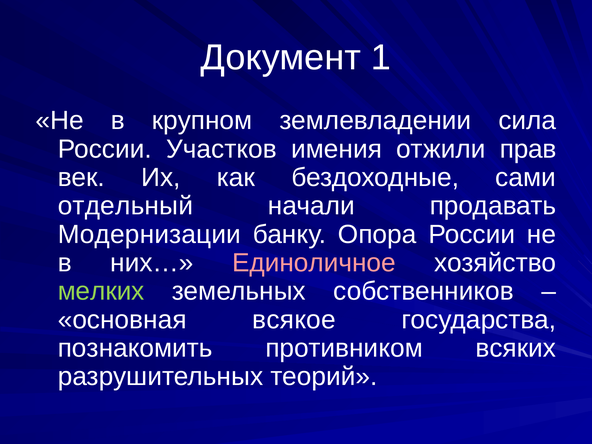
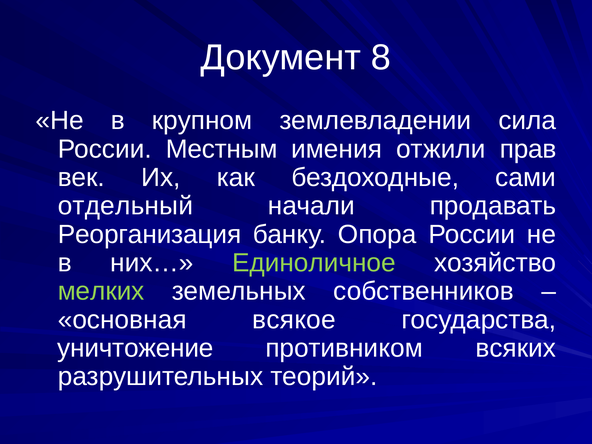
1: 1 -> 8 (381, 58)
Участков: Участков -> Местным (222, 149)
Модернизации: Модернизации -> Реорганизация (150, 234)
Единоличное colour: pink -> light green (314, 263)
познакомить: познакомить -> уничтожение (135, 348)
